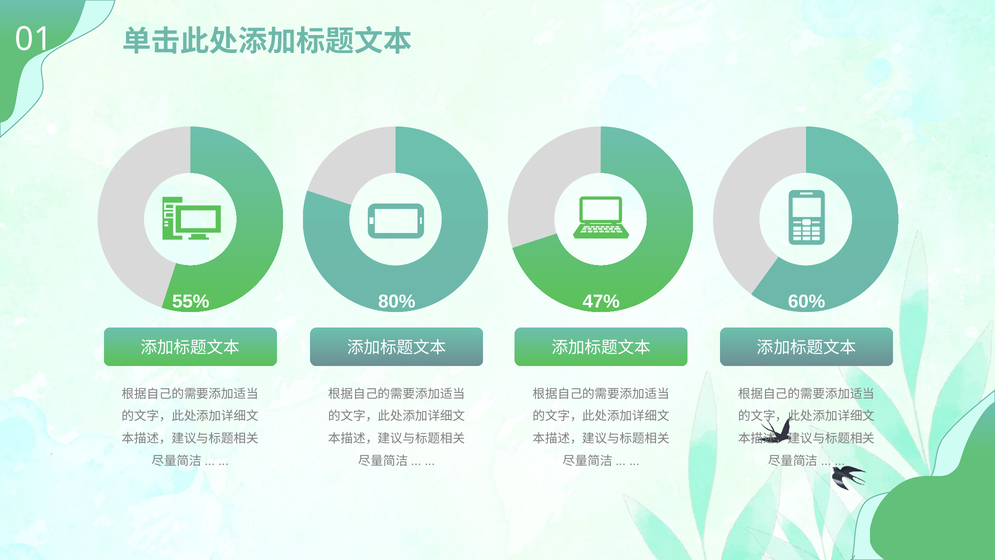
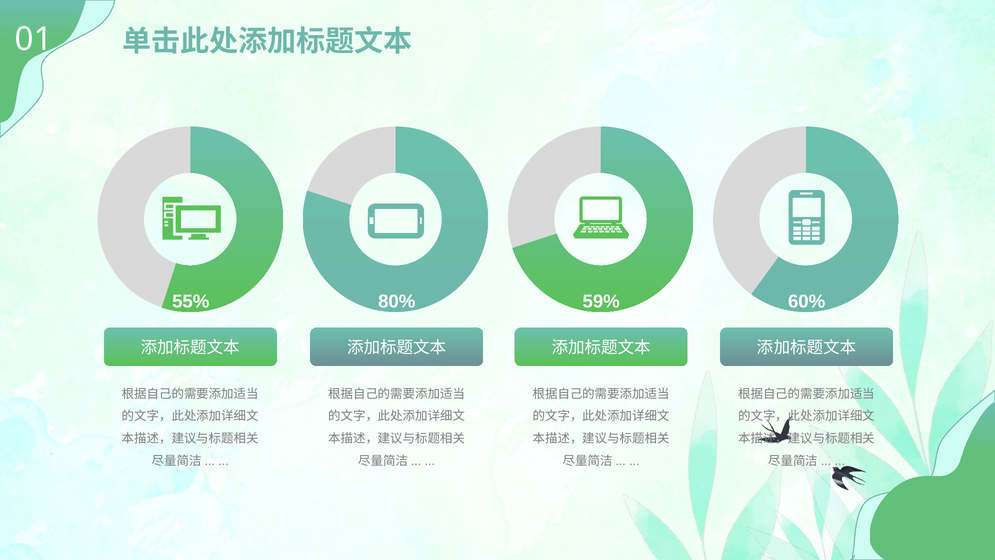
47%: 47% -> 59% (601, 301)
